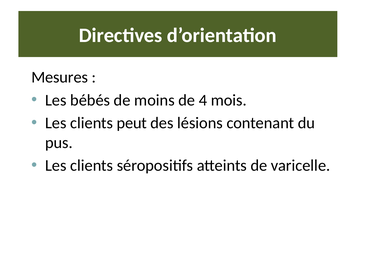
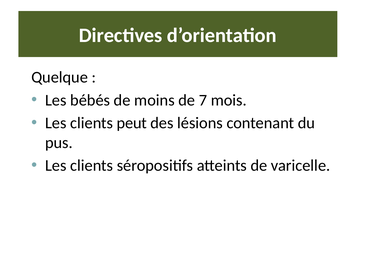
Mesures: Mesures -> Quelque (60, 77)
4: 4 -> 7 (203, 100)
